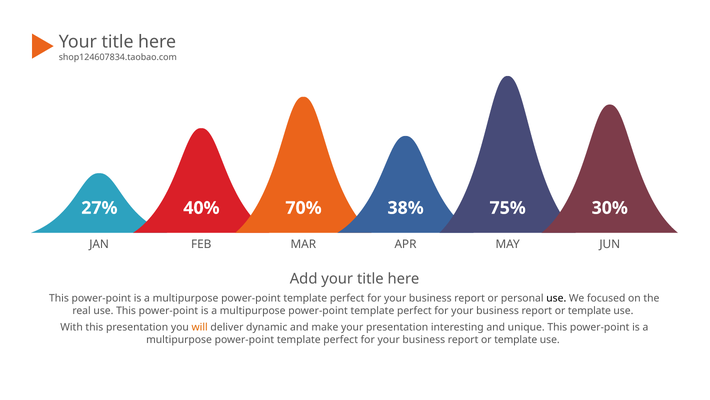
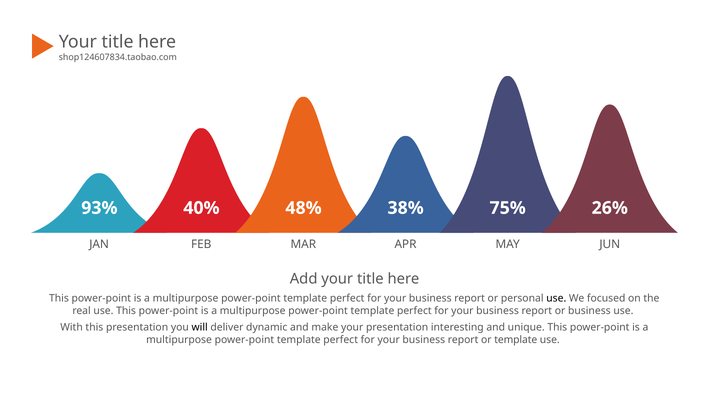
27%: 27% -> 93% (99, 208)
70%: 70% -> 48% (304, 208)
30%: 30% -> 26% (610, 208)
template: template -> business (589, 310)
will colour: orange -> black (200, 327)
